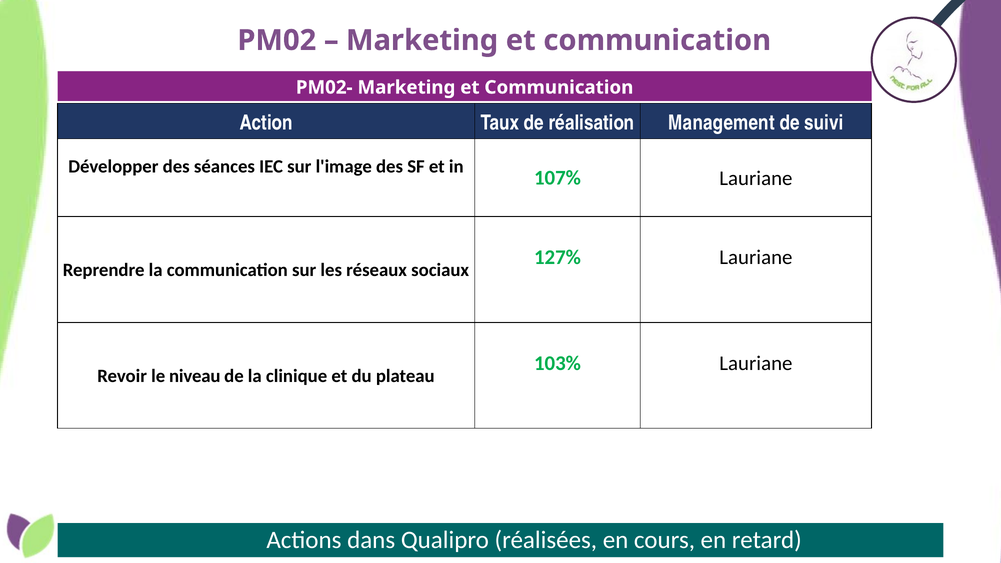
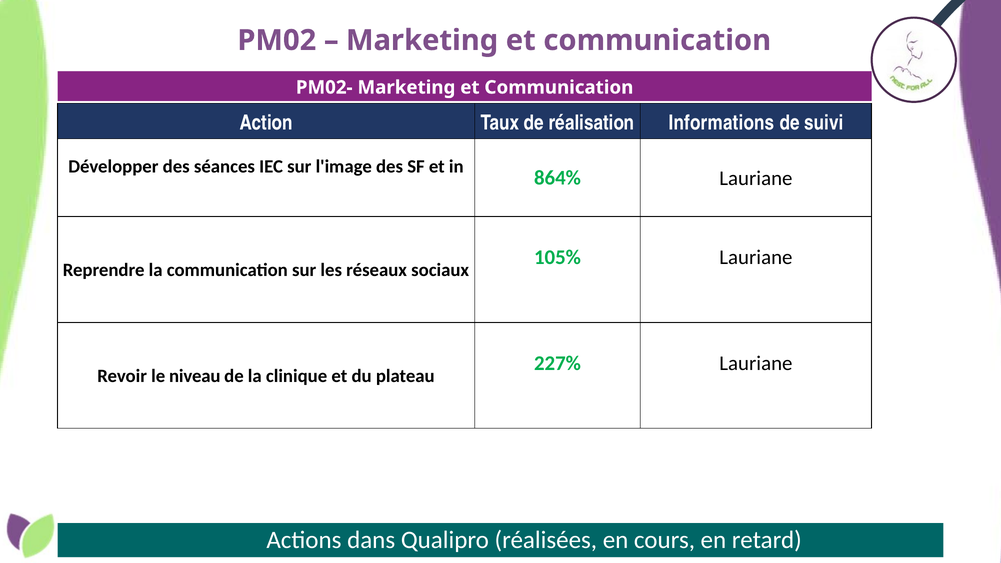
Management: Management -> Informations (722, 123)
107%: 107% -> 864% (558, 178)
127%: 127% -> 105% (558, 257)
103%: 103% -> 227% (558, 363)
